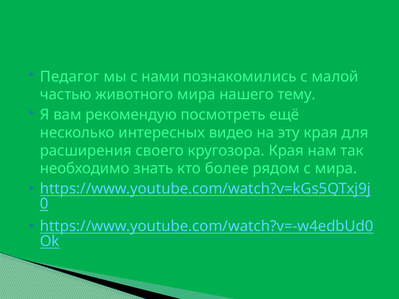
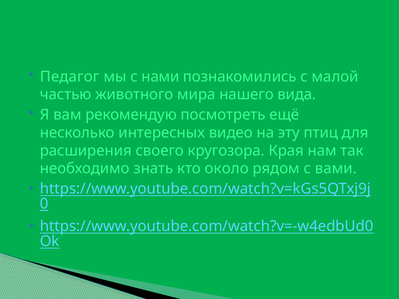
тему: тему -> вида (297, 95)
эту края: края -> птиц (321, 133)
более: более -> около (227, 169)
с мира: мира -> вами (336, 169)
